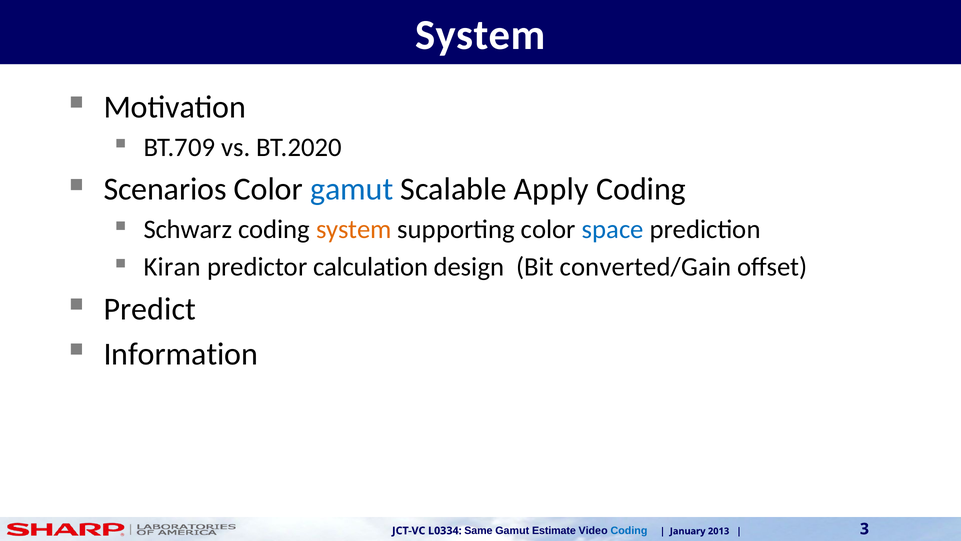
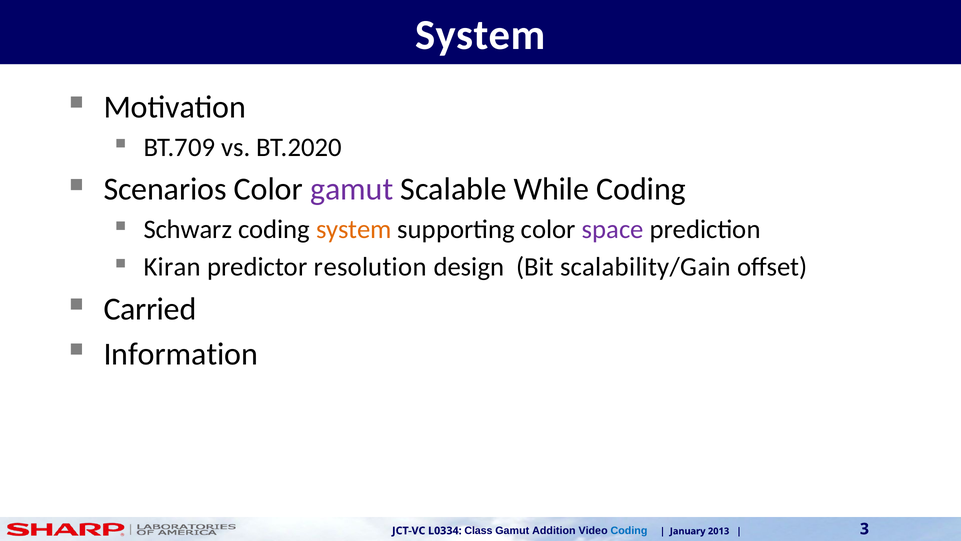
gamut colour: blue -> purple (352, 189)
Apply: Apply -> While (551, 189)
space colour: blue -> purple (613, 229)
calculation: calculation -> resolution (370, 267)
converted/Gain: converted/Gain -> scalability/Gain (646, 267)
Predict: Predict -> Carried (150, 309)
Same: Same -> Class (478, 530)
Estimate: Estimate -> Addition (554, 530)
